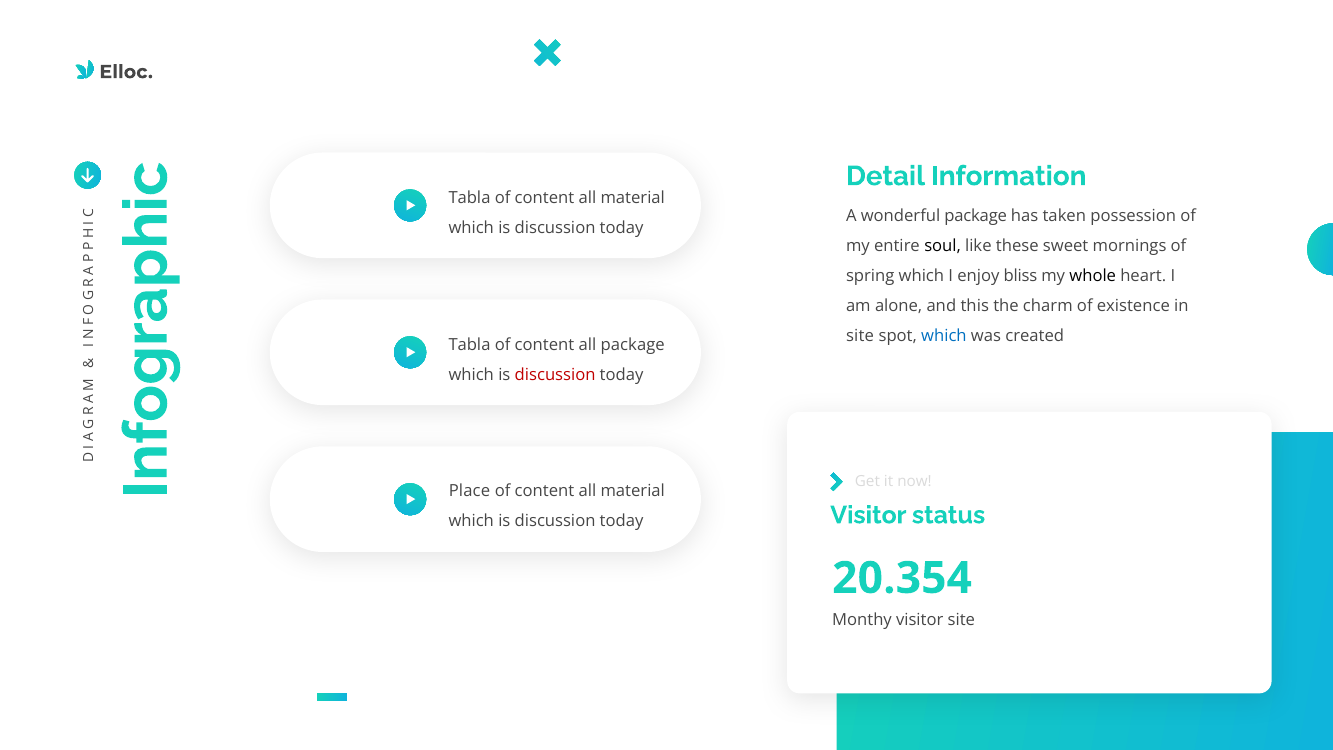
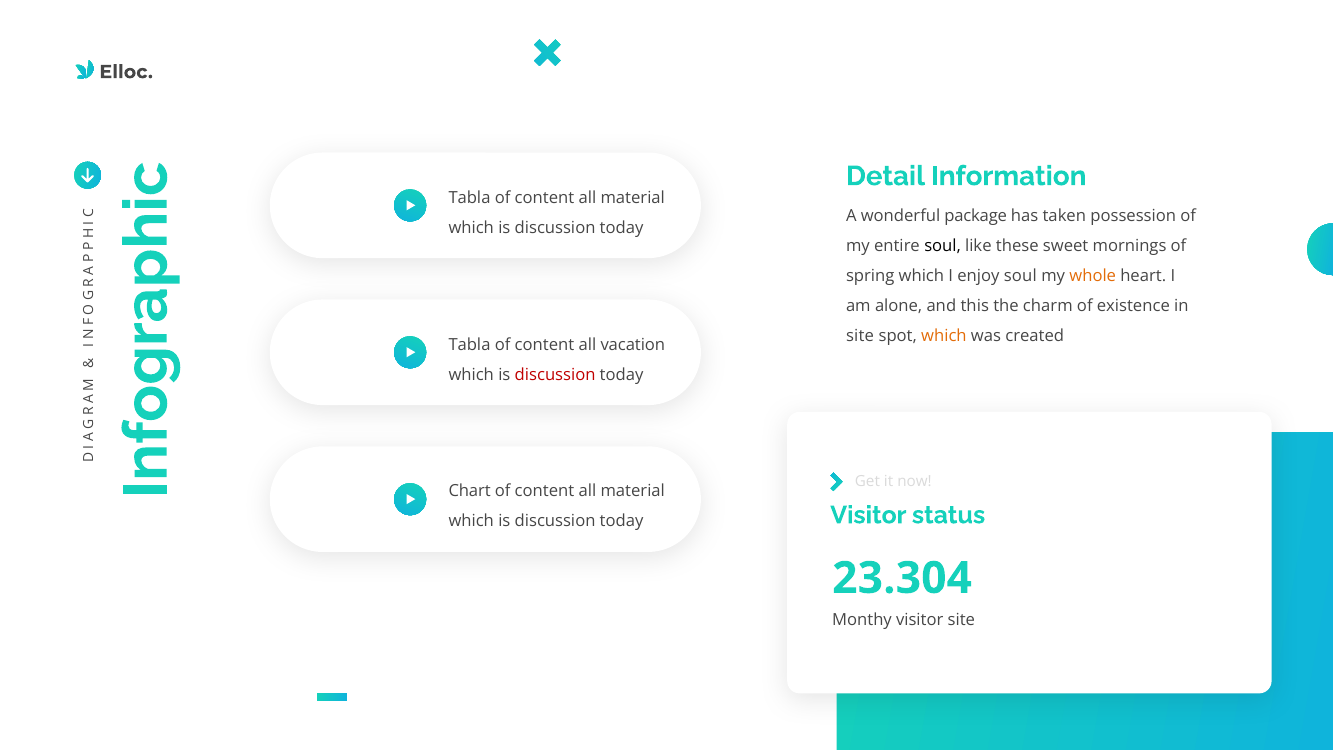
enjoy bliss: bliss -> soul (1020, 276)
whole colour: black -> orange (1093, 276)
which colour: blue -> orange (944, 336)
all package: package -> vacation (633, 344)
Place: Place -> Chart (470, 491)
20.354: 20.354 -> 23.304 (902, 578)
